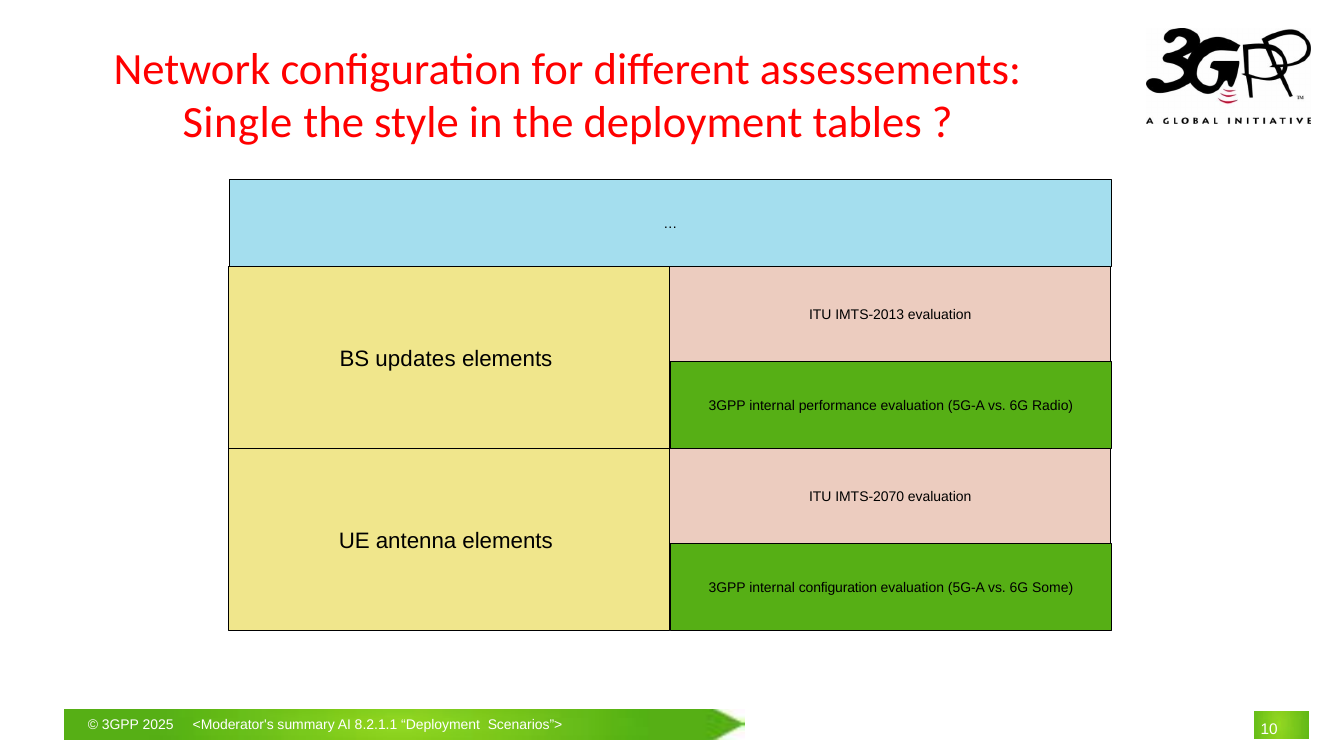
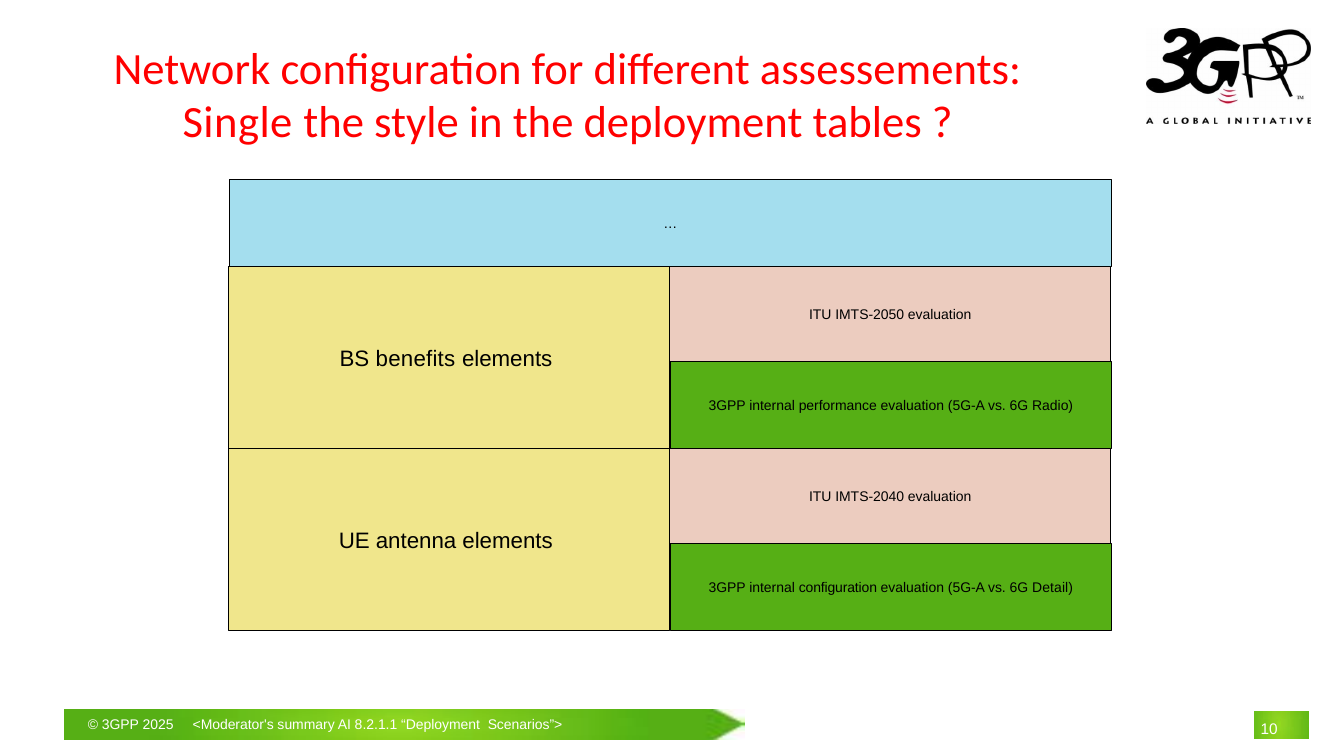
IMTS-2013: IMTS-2013 -> IMTS-2050 (870, 314)
updates: updates -> benefits (415, 359)
IMTS-2070: IMTS-2070 -> IMTS-2040 (870, 496)
Some: Some -> Detail (1053, 587)
